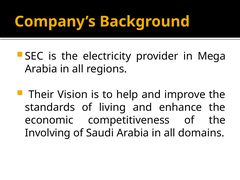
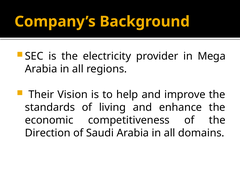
Involving: Involving -> Direction (48, 133)
